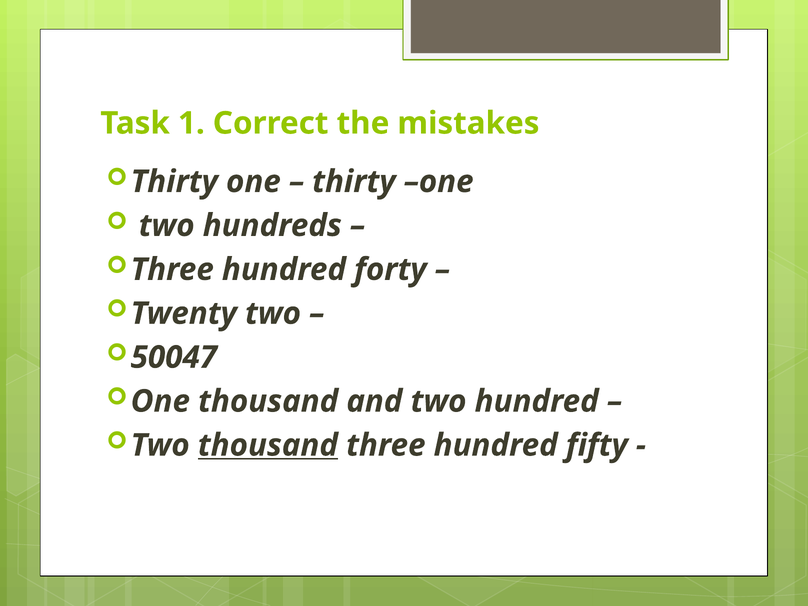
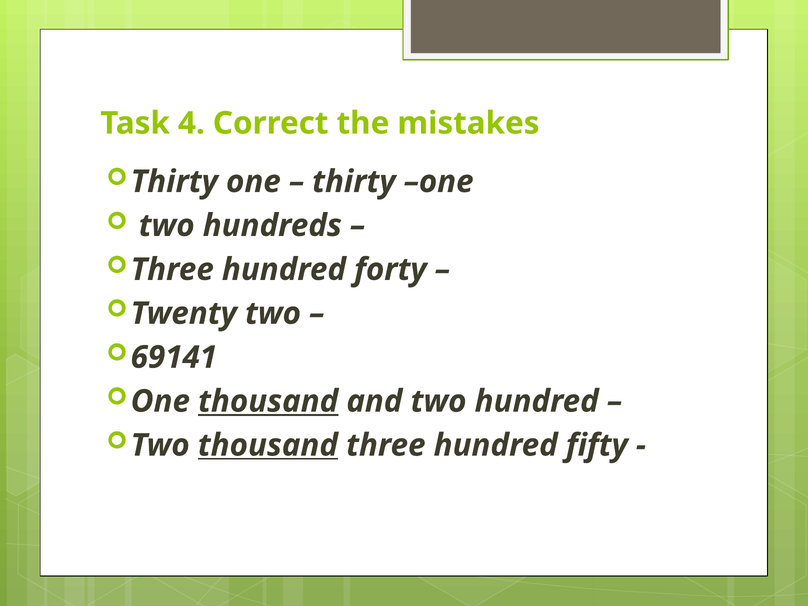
1: 1 -> 4 (191, 123)
50047: 50047 -> 69141 (174, 357)
thousand underline: none -> present (268, 401)
